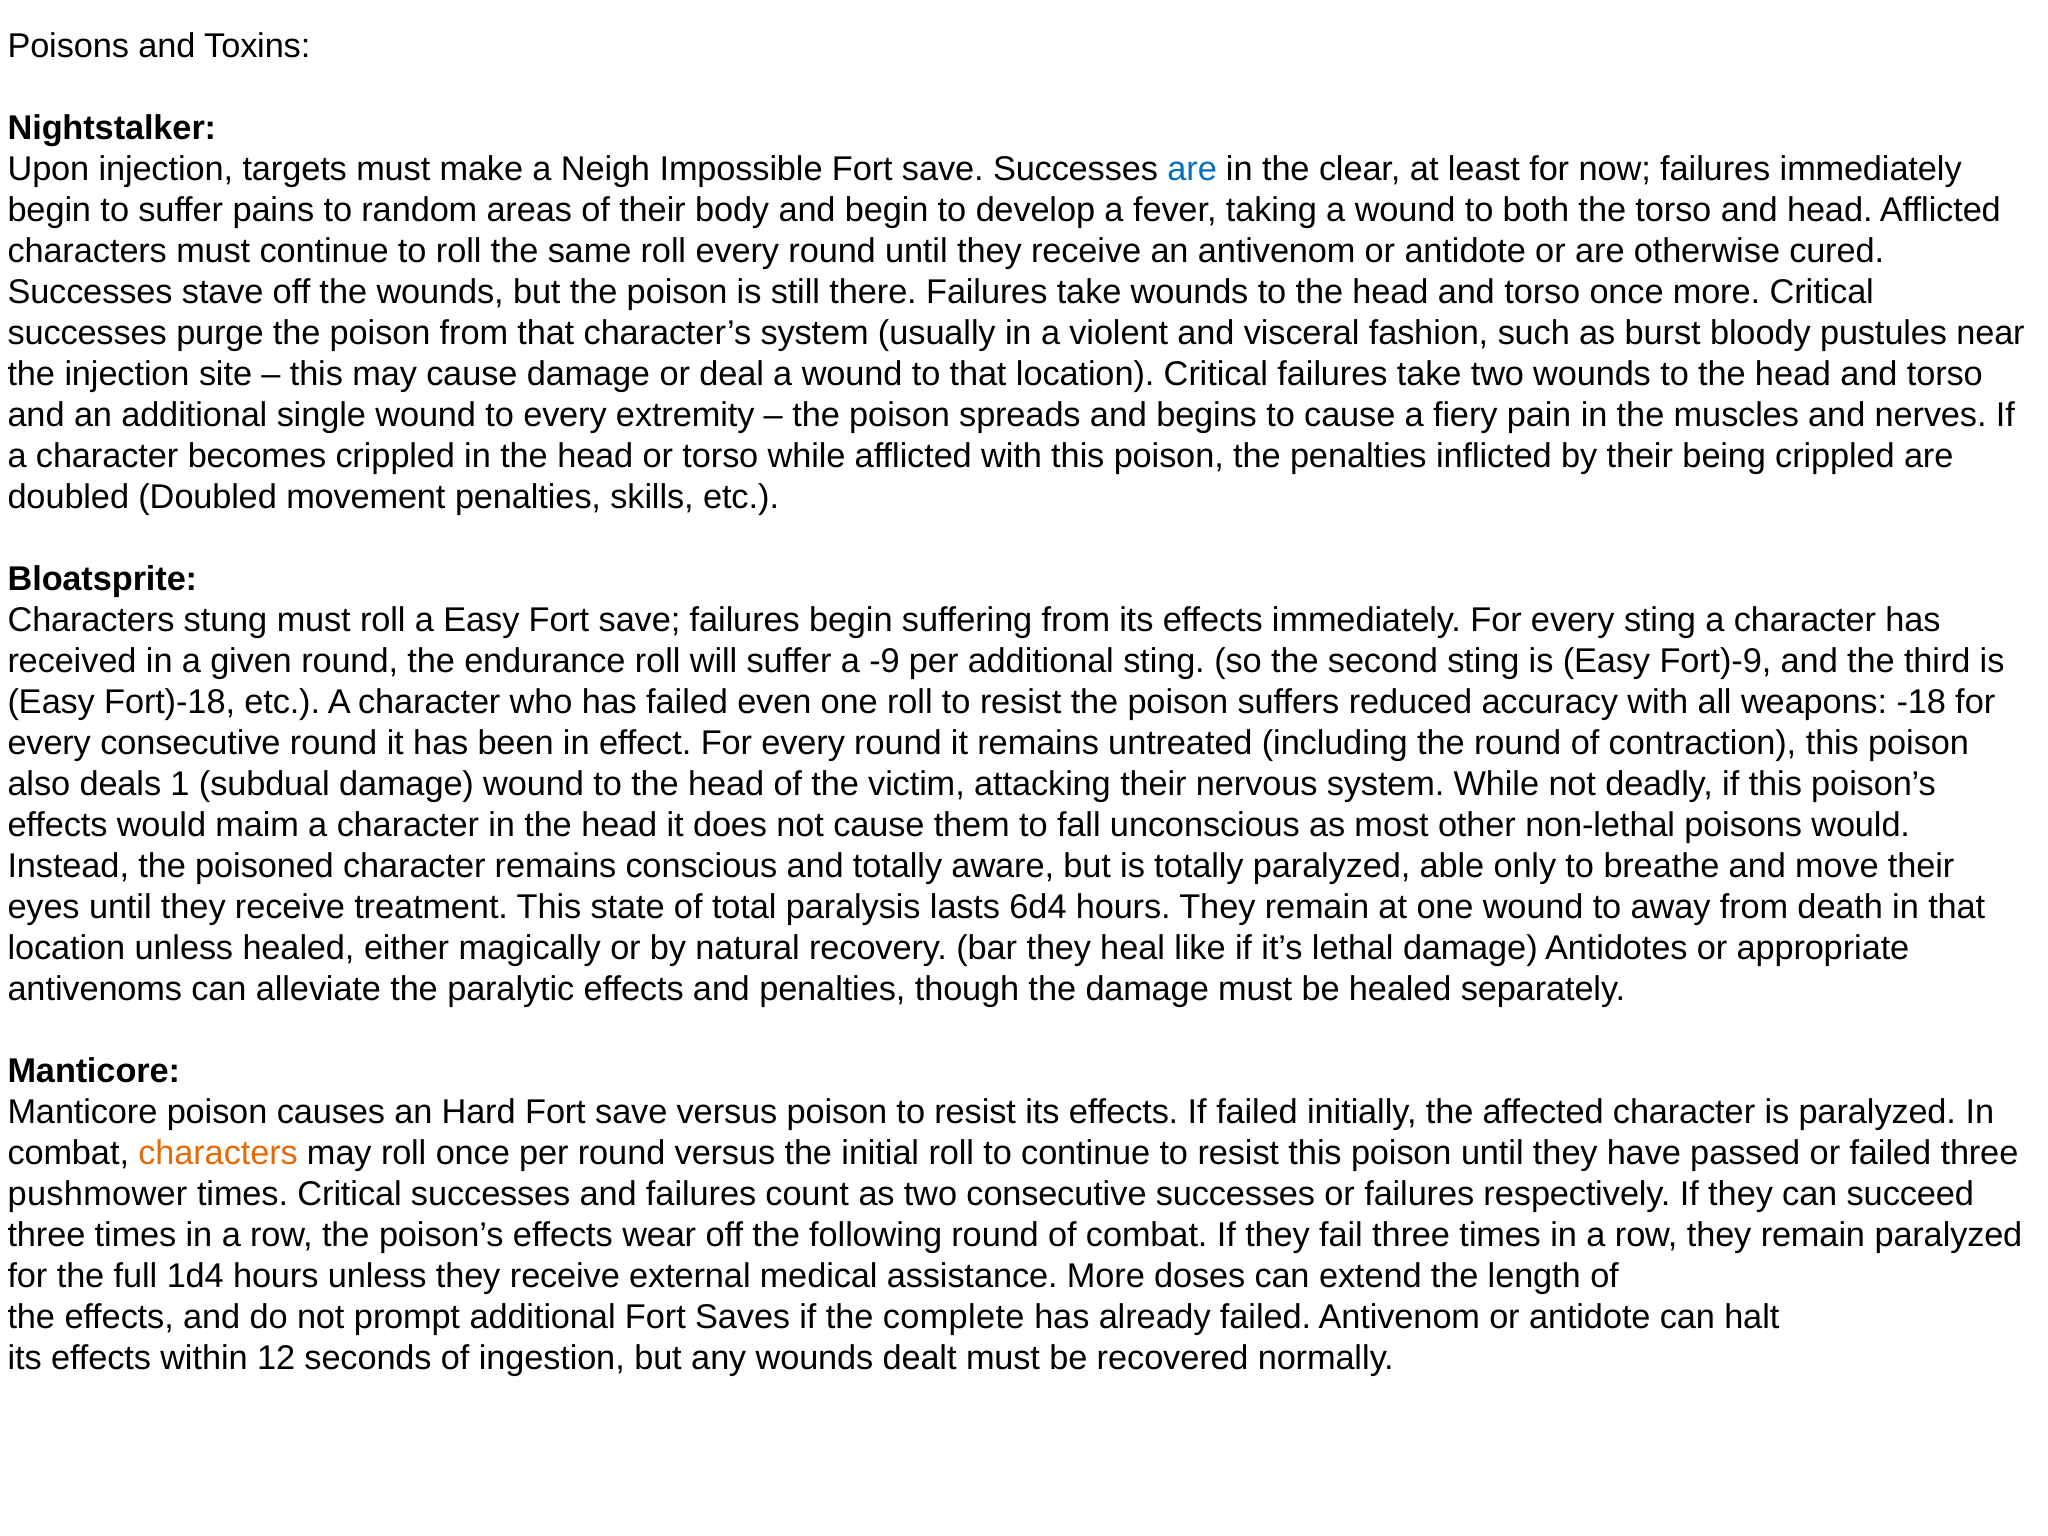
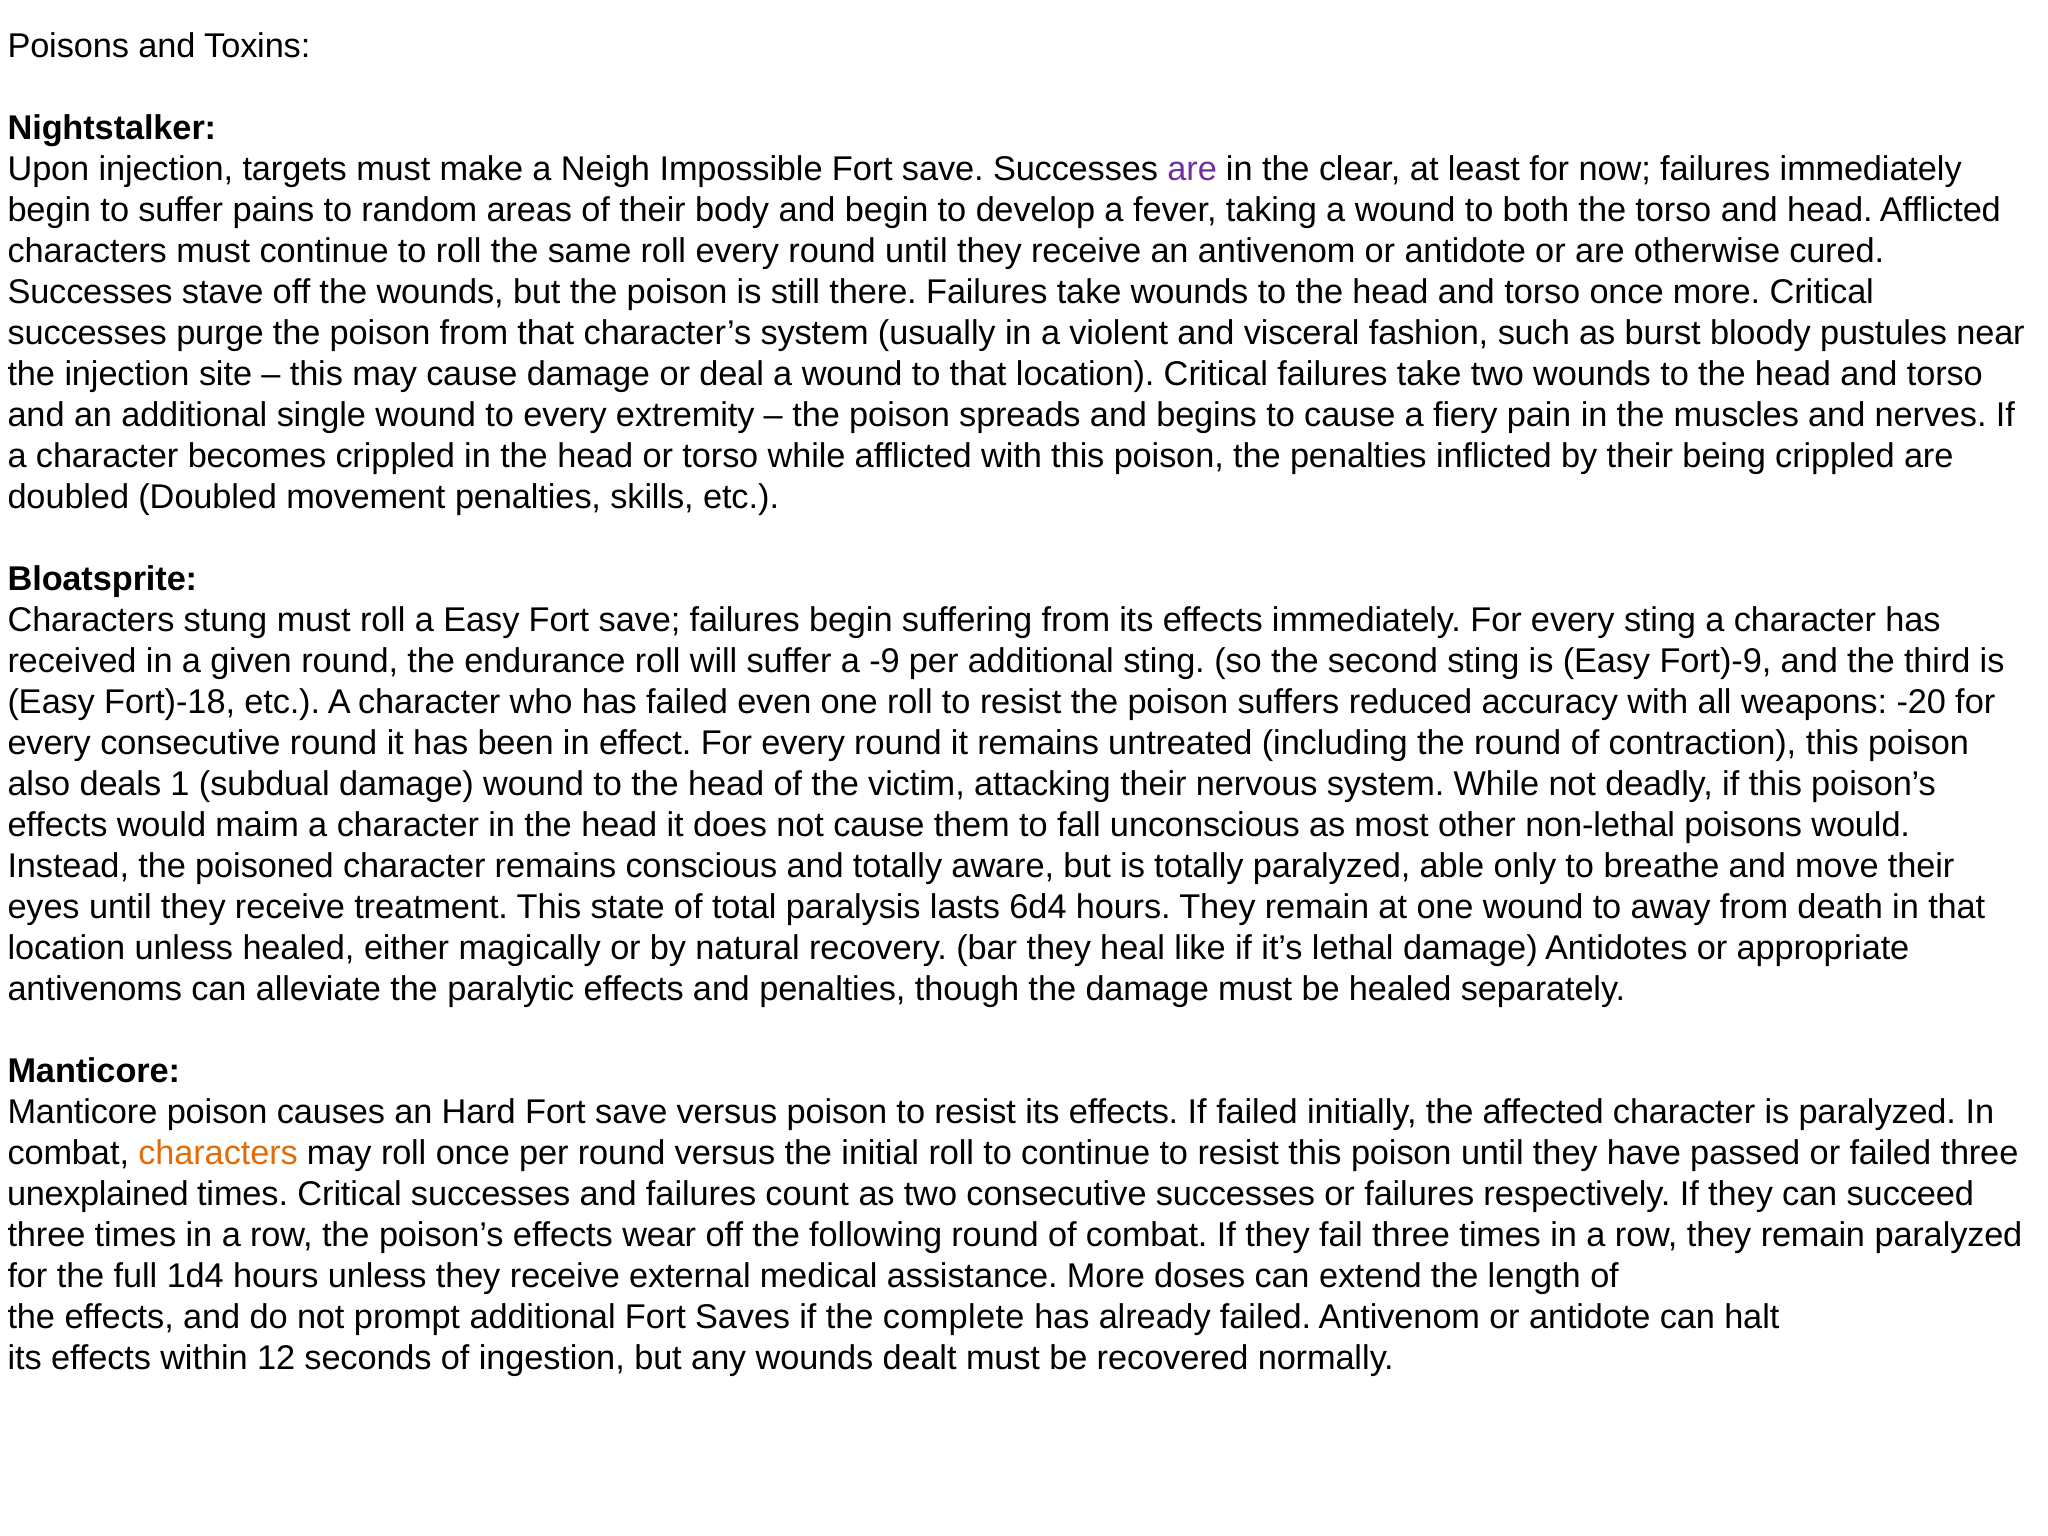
are colour: blue -> purple (1192, 169)
-18: -18 -> -20 (1921, 702)
pushmower: pushmower -> unexplained (98, 1194)
